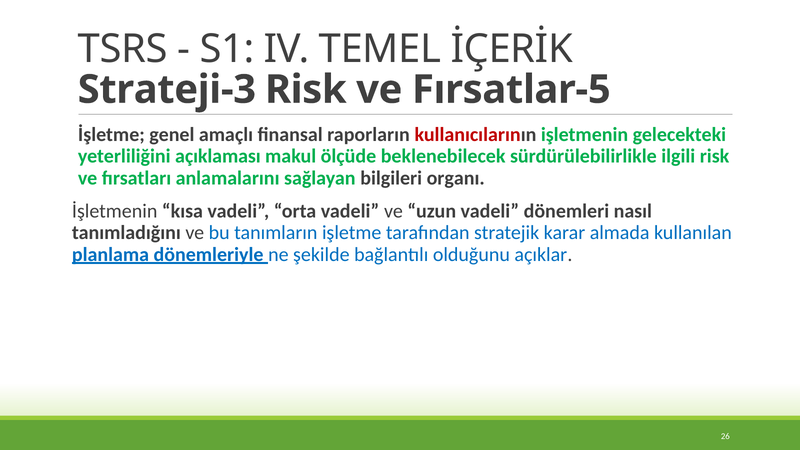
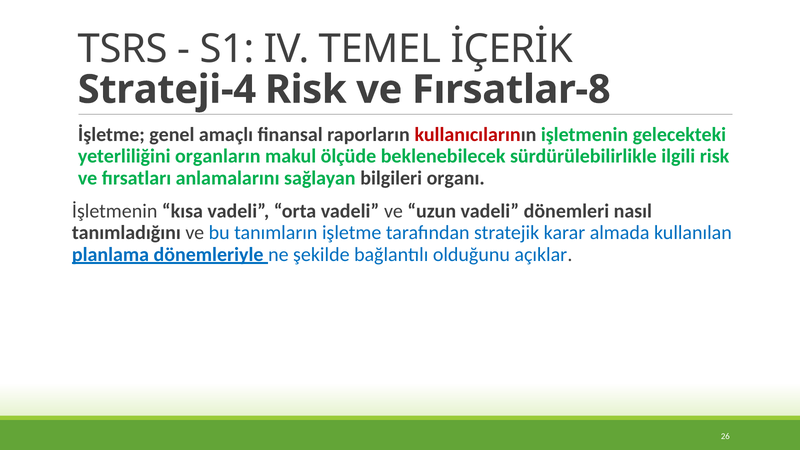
Strateji-3: Strateji-3 -> Strateji-4 (167, 90)
Fırsatlar-5: Fırsatlar-5 -> Fırsatlar-8 (511, 90)
açıklaması: açıklaması -> organların (218, 156)
